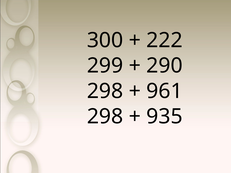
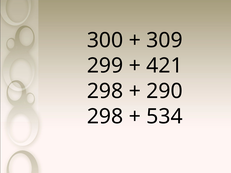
222: 222 -> 309 (164, 40)
290: 290 -> 421 (164, 66)
961: 961 -> 290 (164, 91)
935: 935 -> 534 (164, 117)
